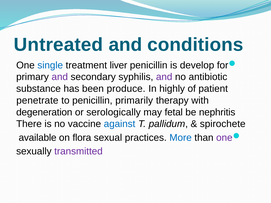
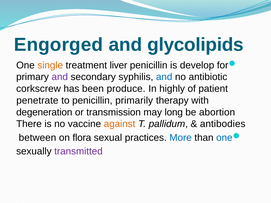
Untreated: Untreated -> Engorged (58, 45)
conditions: conditions -> glycolipids (195, 45)
single colour: blue -> orange (50, 65)
and colour: purple -> blue (164, 77)
substance: substance -> corkscrew (38, 89)
serologically: serologically -> transmission (114, 112)
fetal: fetal -> long (174, 112)
nephritis: nephritis -> abortion (217, 112)
against colour: blue -> orange (120, 124)
spirochete: spirochete -> antibodies (223, 124)
available: available -> between (37, 138)
one colour: purple -> blue (224, 138)
